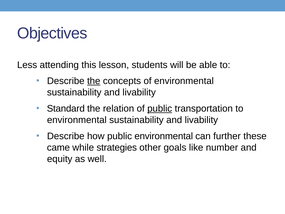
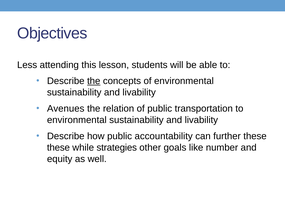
Standard: Standard -> Avenues (66, 109)
public underline: present -> none (160, 109)
public environmental: environmental -> accountability (164, 136)
came: came -> these (58, 147)
